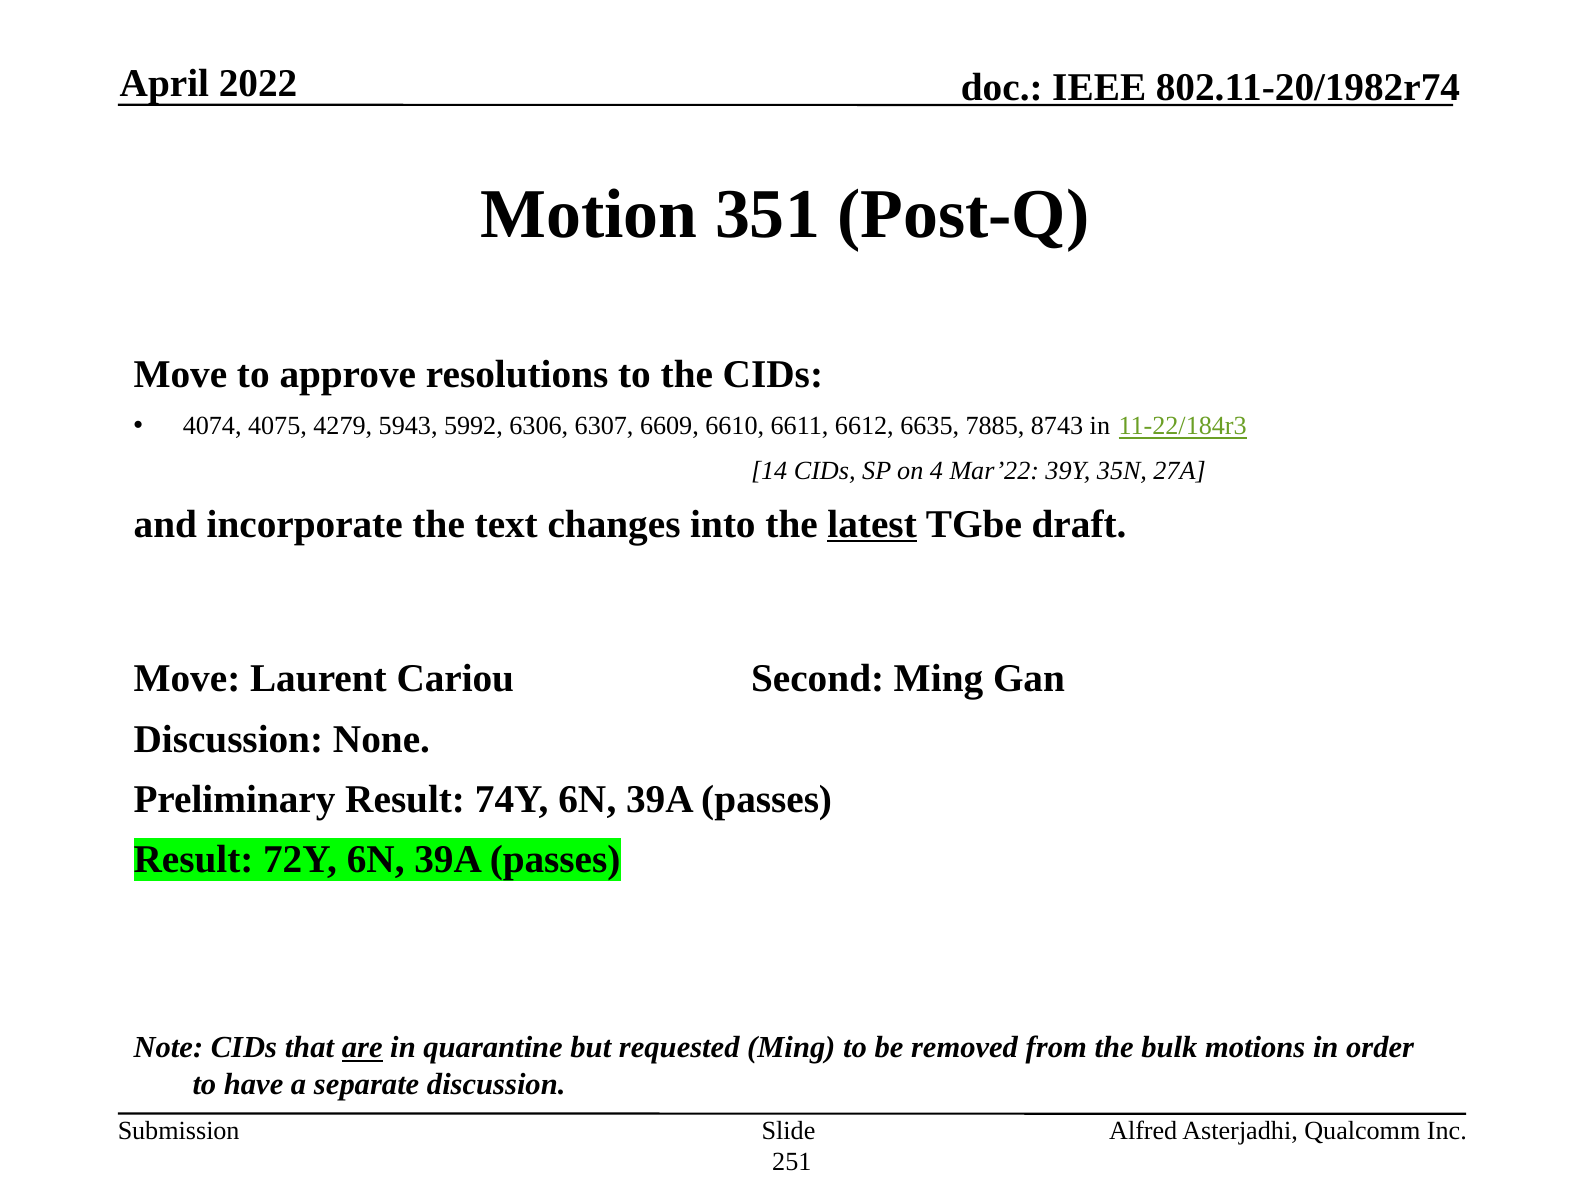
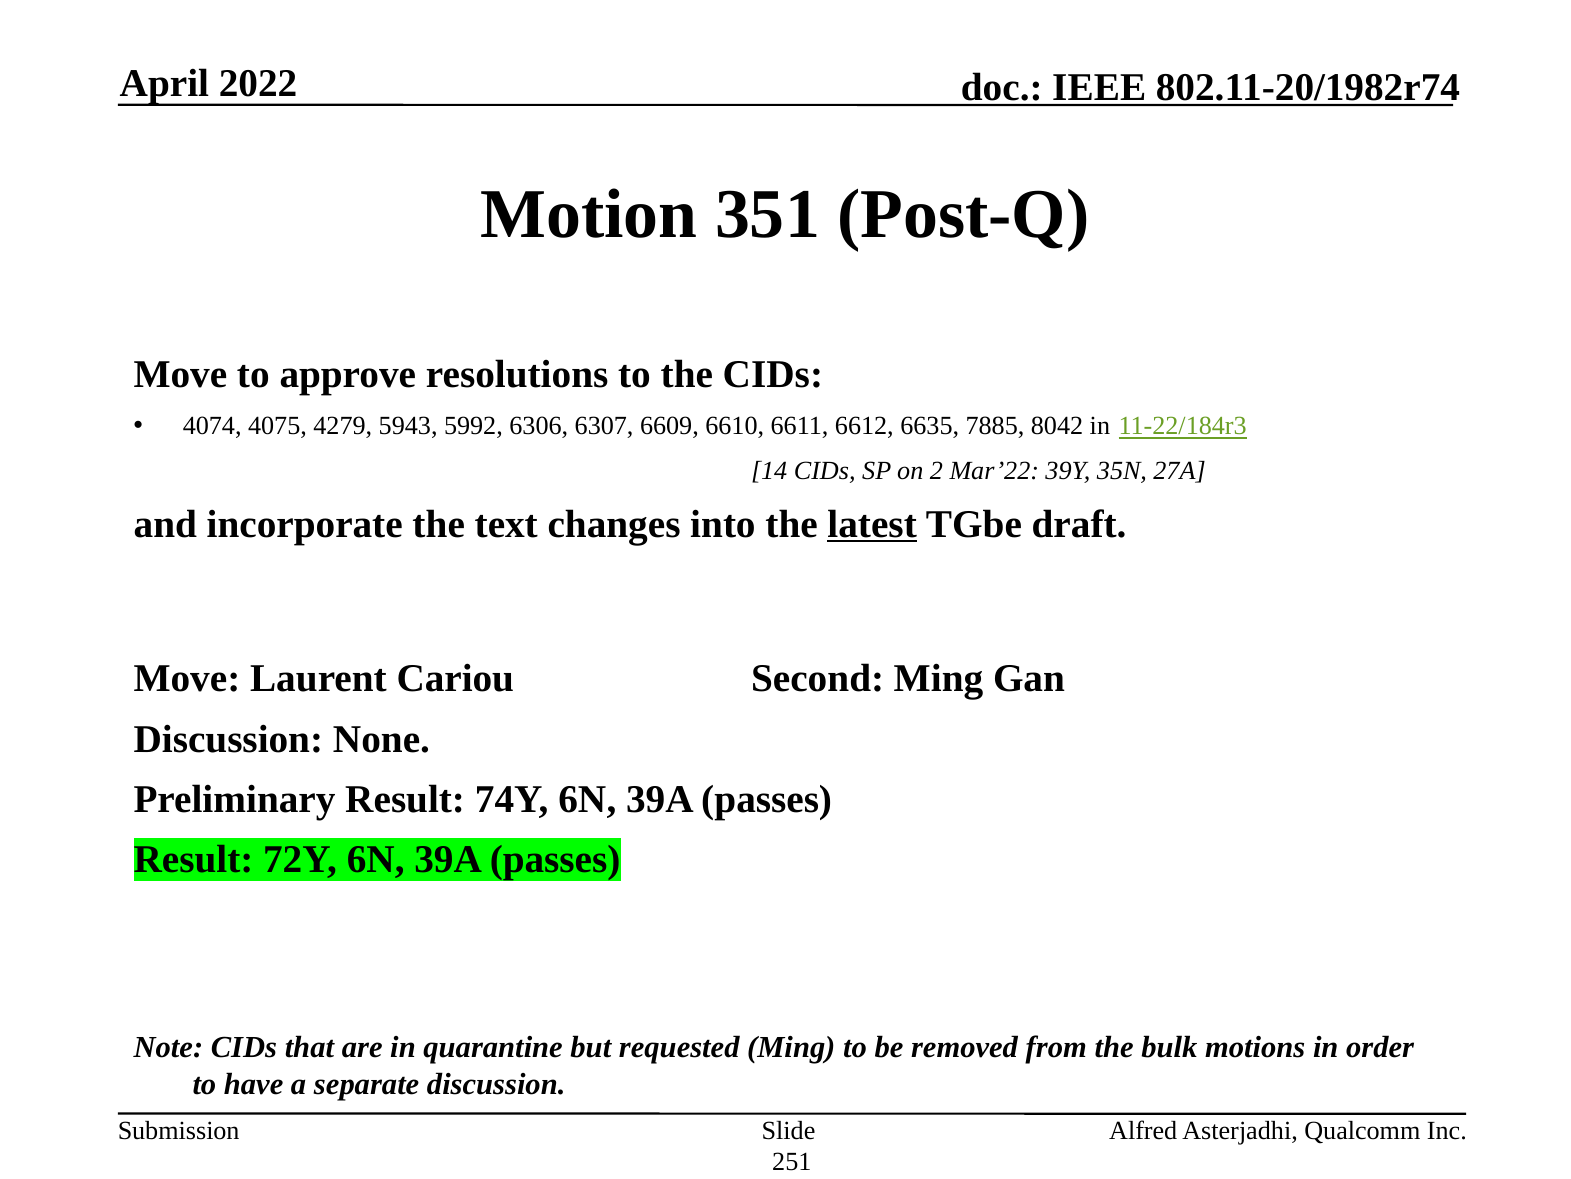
8743: 8743 -> 8042 (1057, 426)
4: 4 -> 2 (936, 471)
are underline: present -> none (362, 1047)
